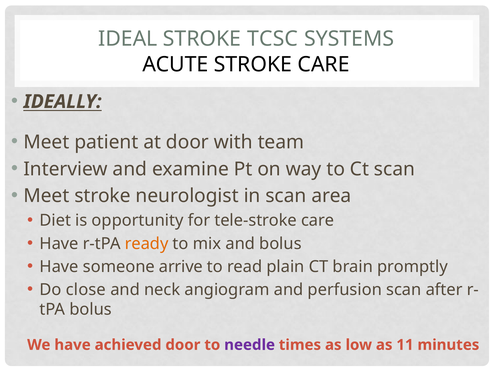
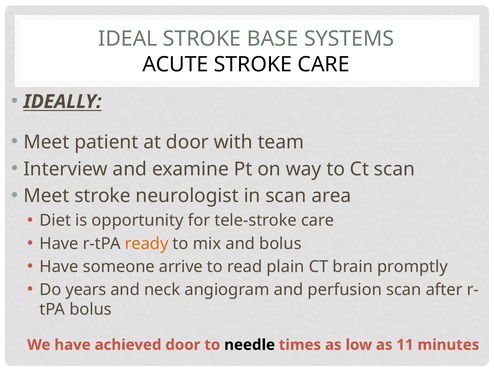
TCSC: TCSC -> BASE (273, 39)
close: close -> years (86, 289)
needle colour: purple -> black (250, 344)
